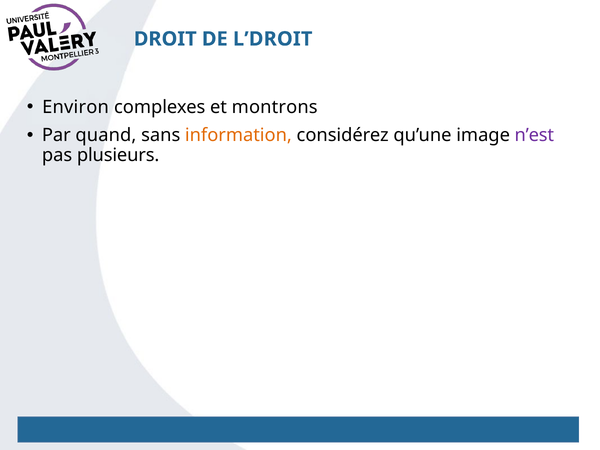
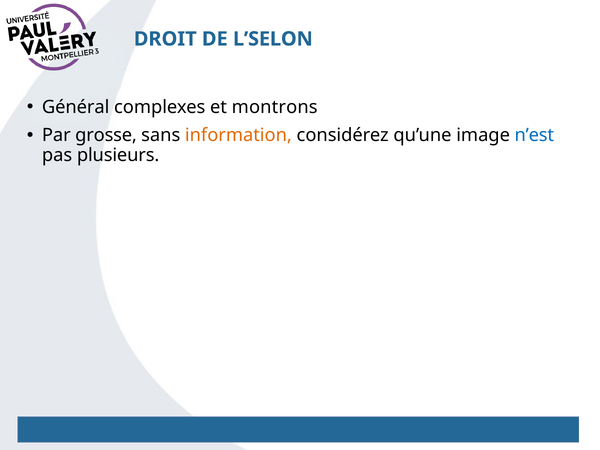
L’DROIT: L’DROIT -> L’SELON (273, 39)
Environ: Environ -> Général (76, 107)
quand: quand -> grosse (106, 135)
n’est colour: purple -> blue (534, 135)
